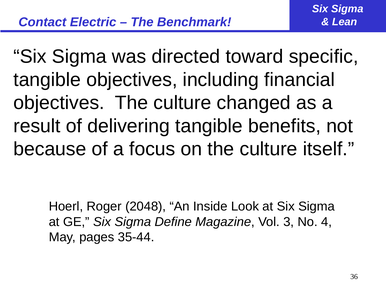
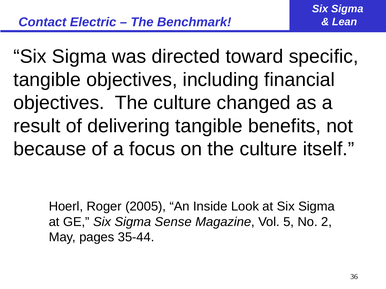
2048: 2048 -> 2005 (146, 207)
Define: Define -> Sense (173, 222)
3: 3 -> 5 (289, 222)
4: 4 -> 2 (327, 222)
